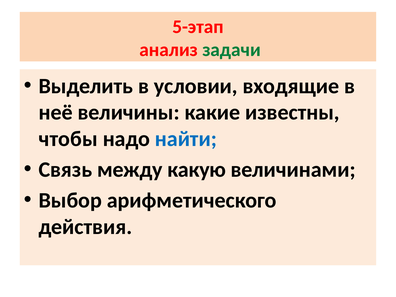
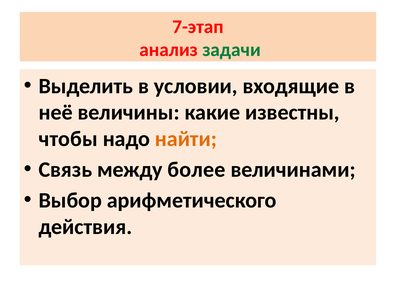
5-этап: 5-этап -> 7-этап (198, 27)
найти colour: blue -> orange (186, 139)
какую: какую -> более (196, 170)
